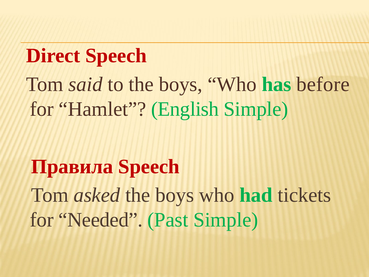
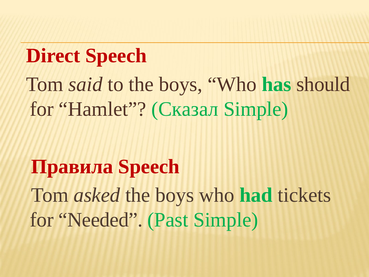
before: before -> should (323, 84)
English: English -> Сказал (185, 109)
